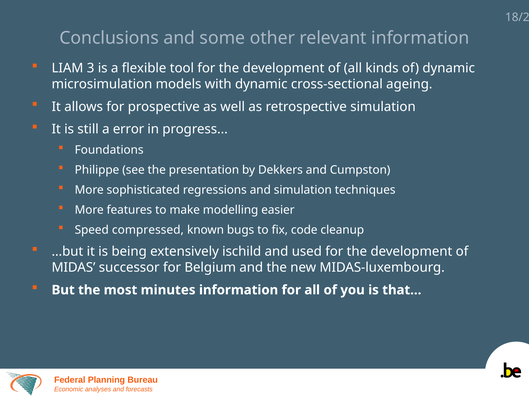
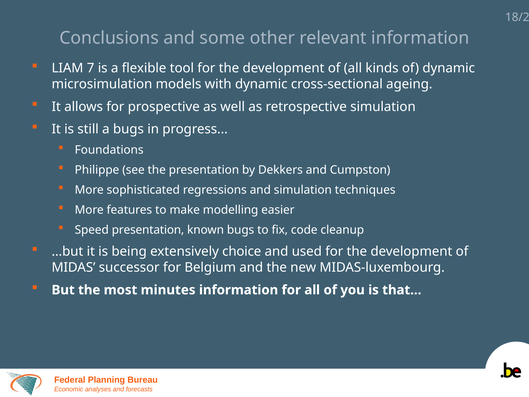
3: 3 -> 7 (91, 68)
a error: error -> bugs (128, 129)
Speed compressed: compressed -> presentation (148, 230)
ischild: ischild -> choice (242, 251)
